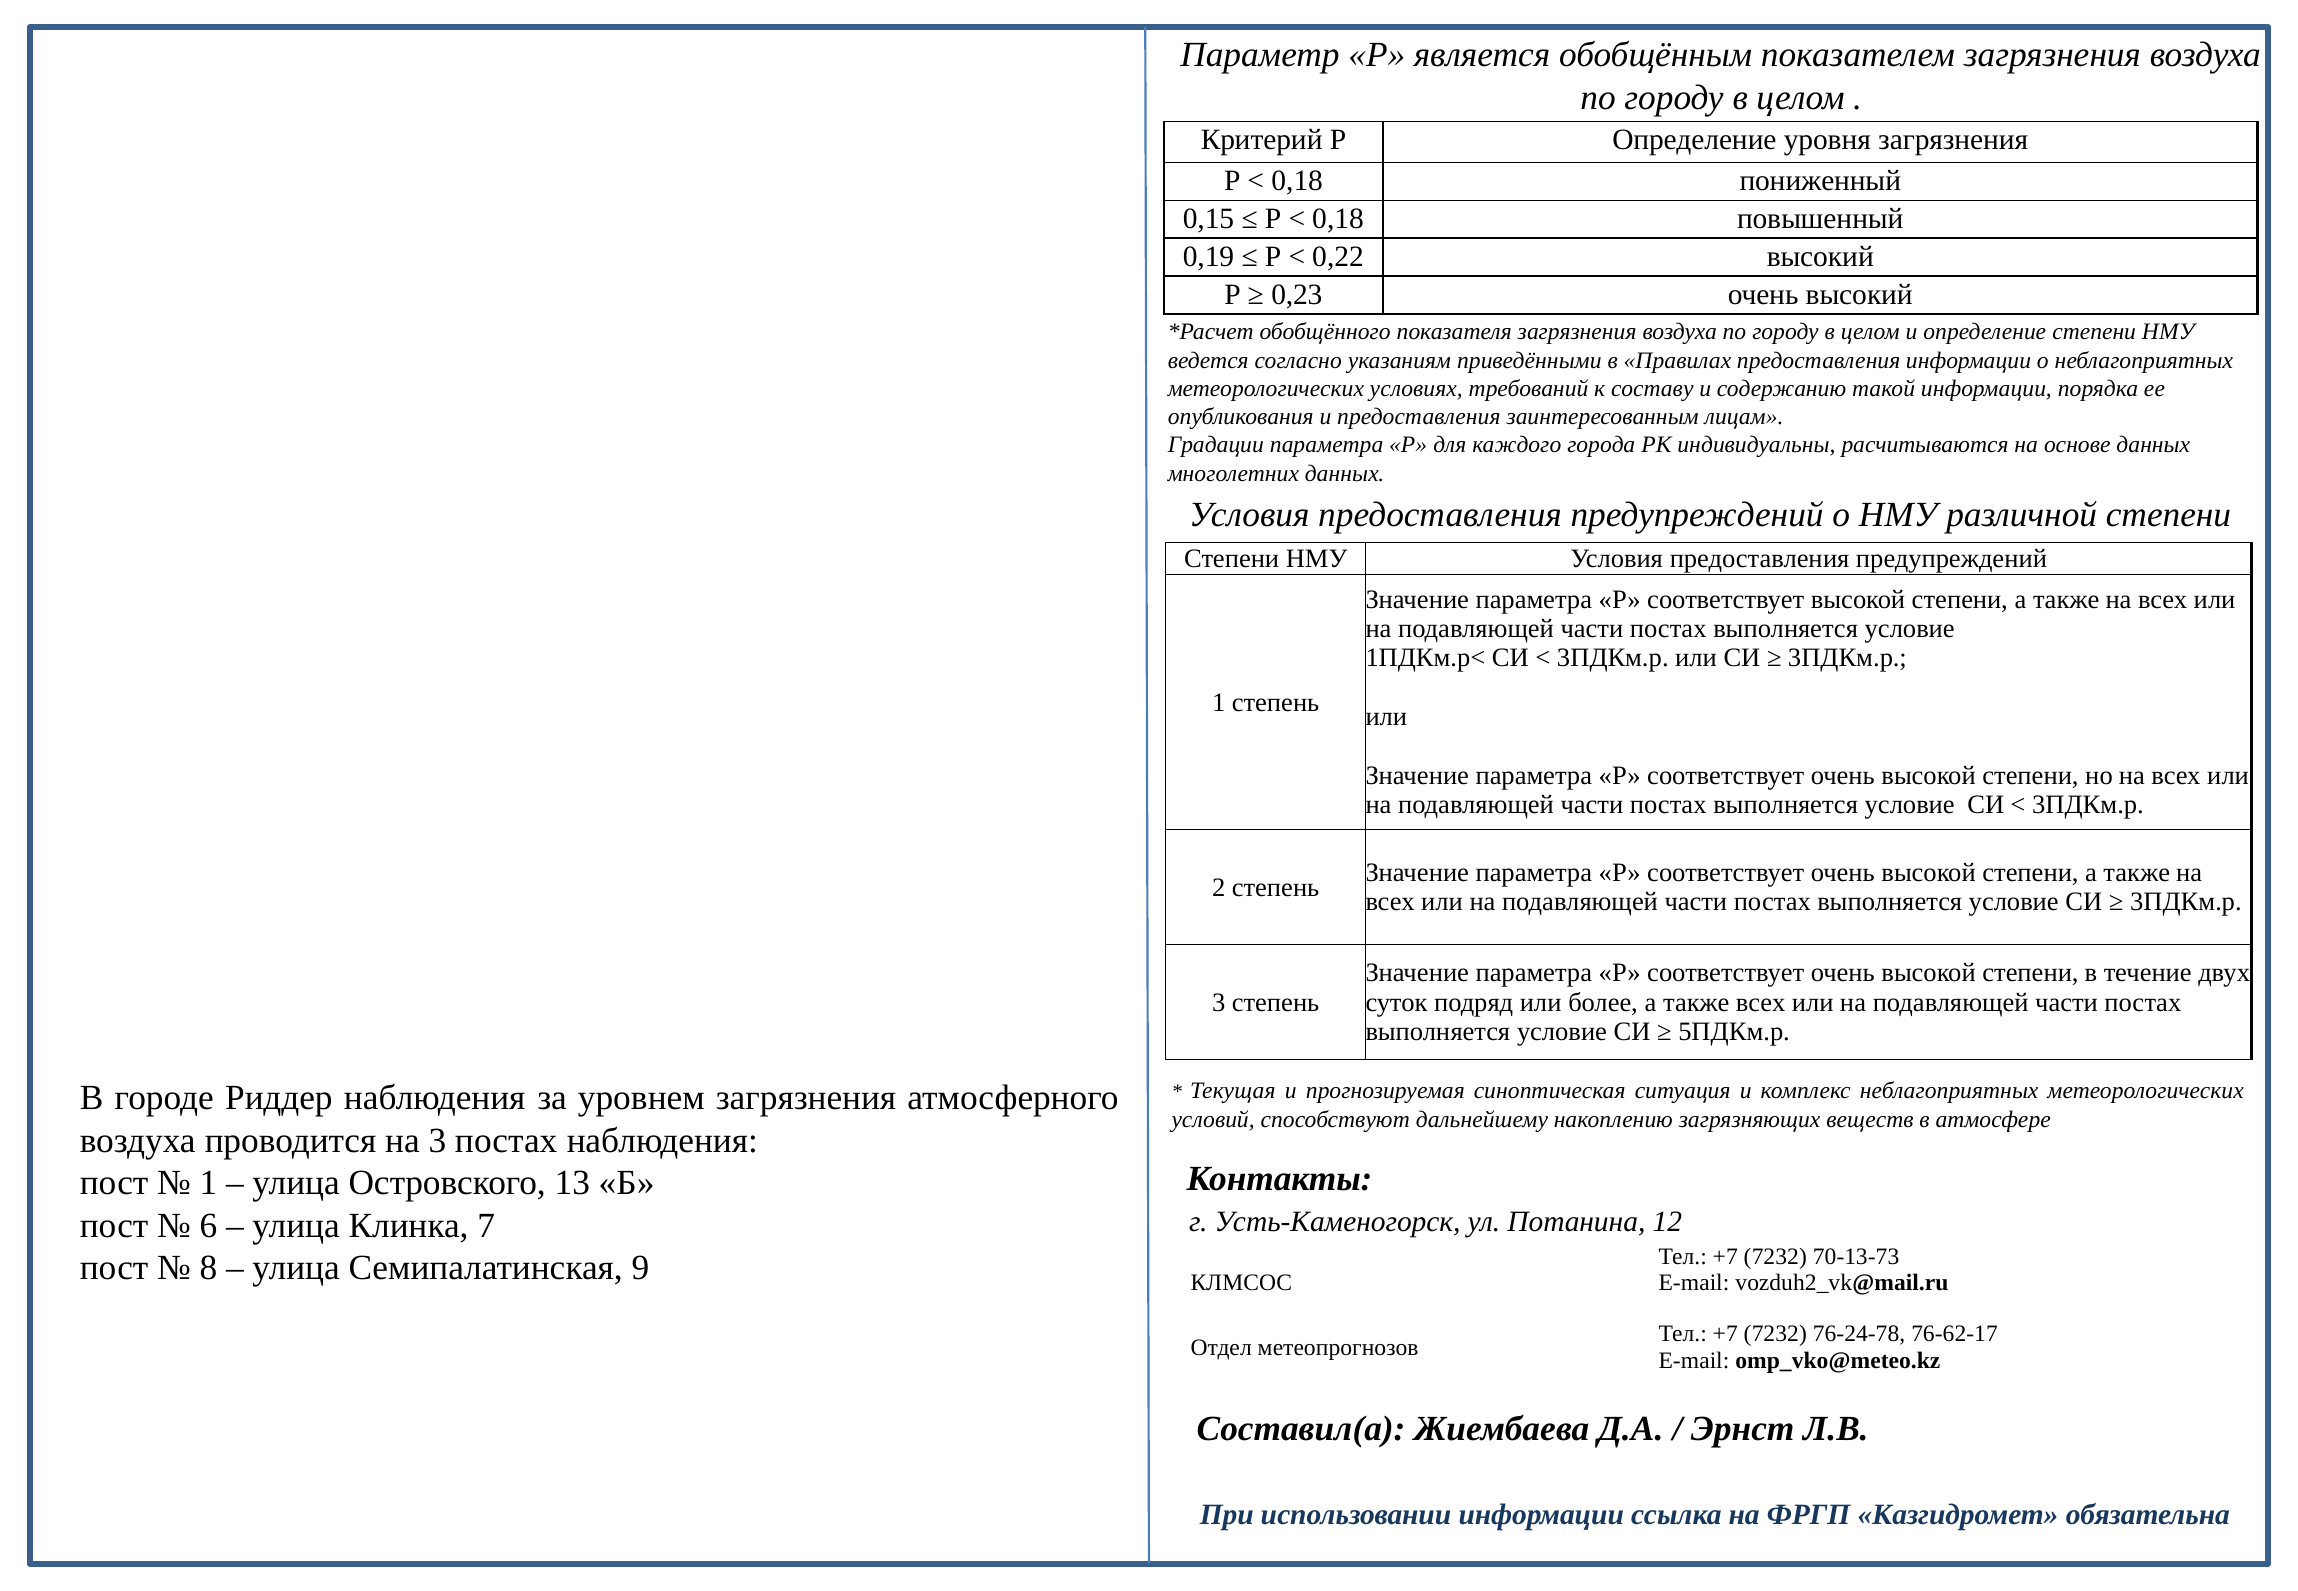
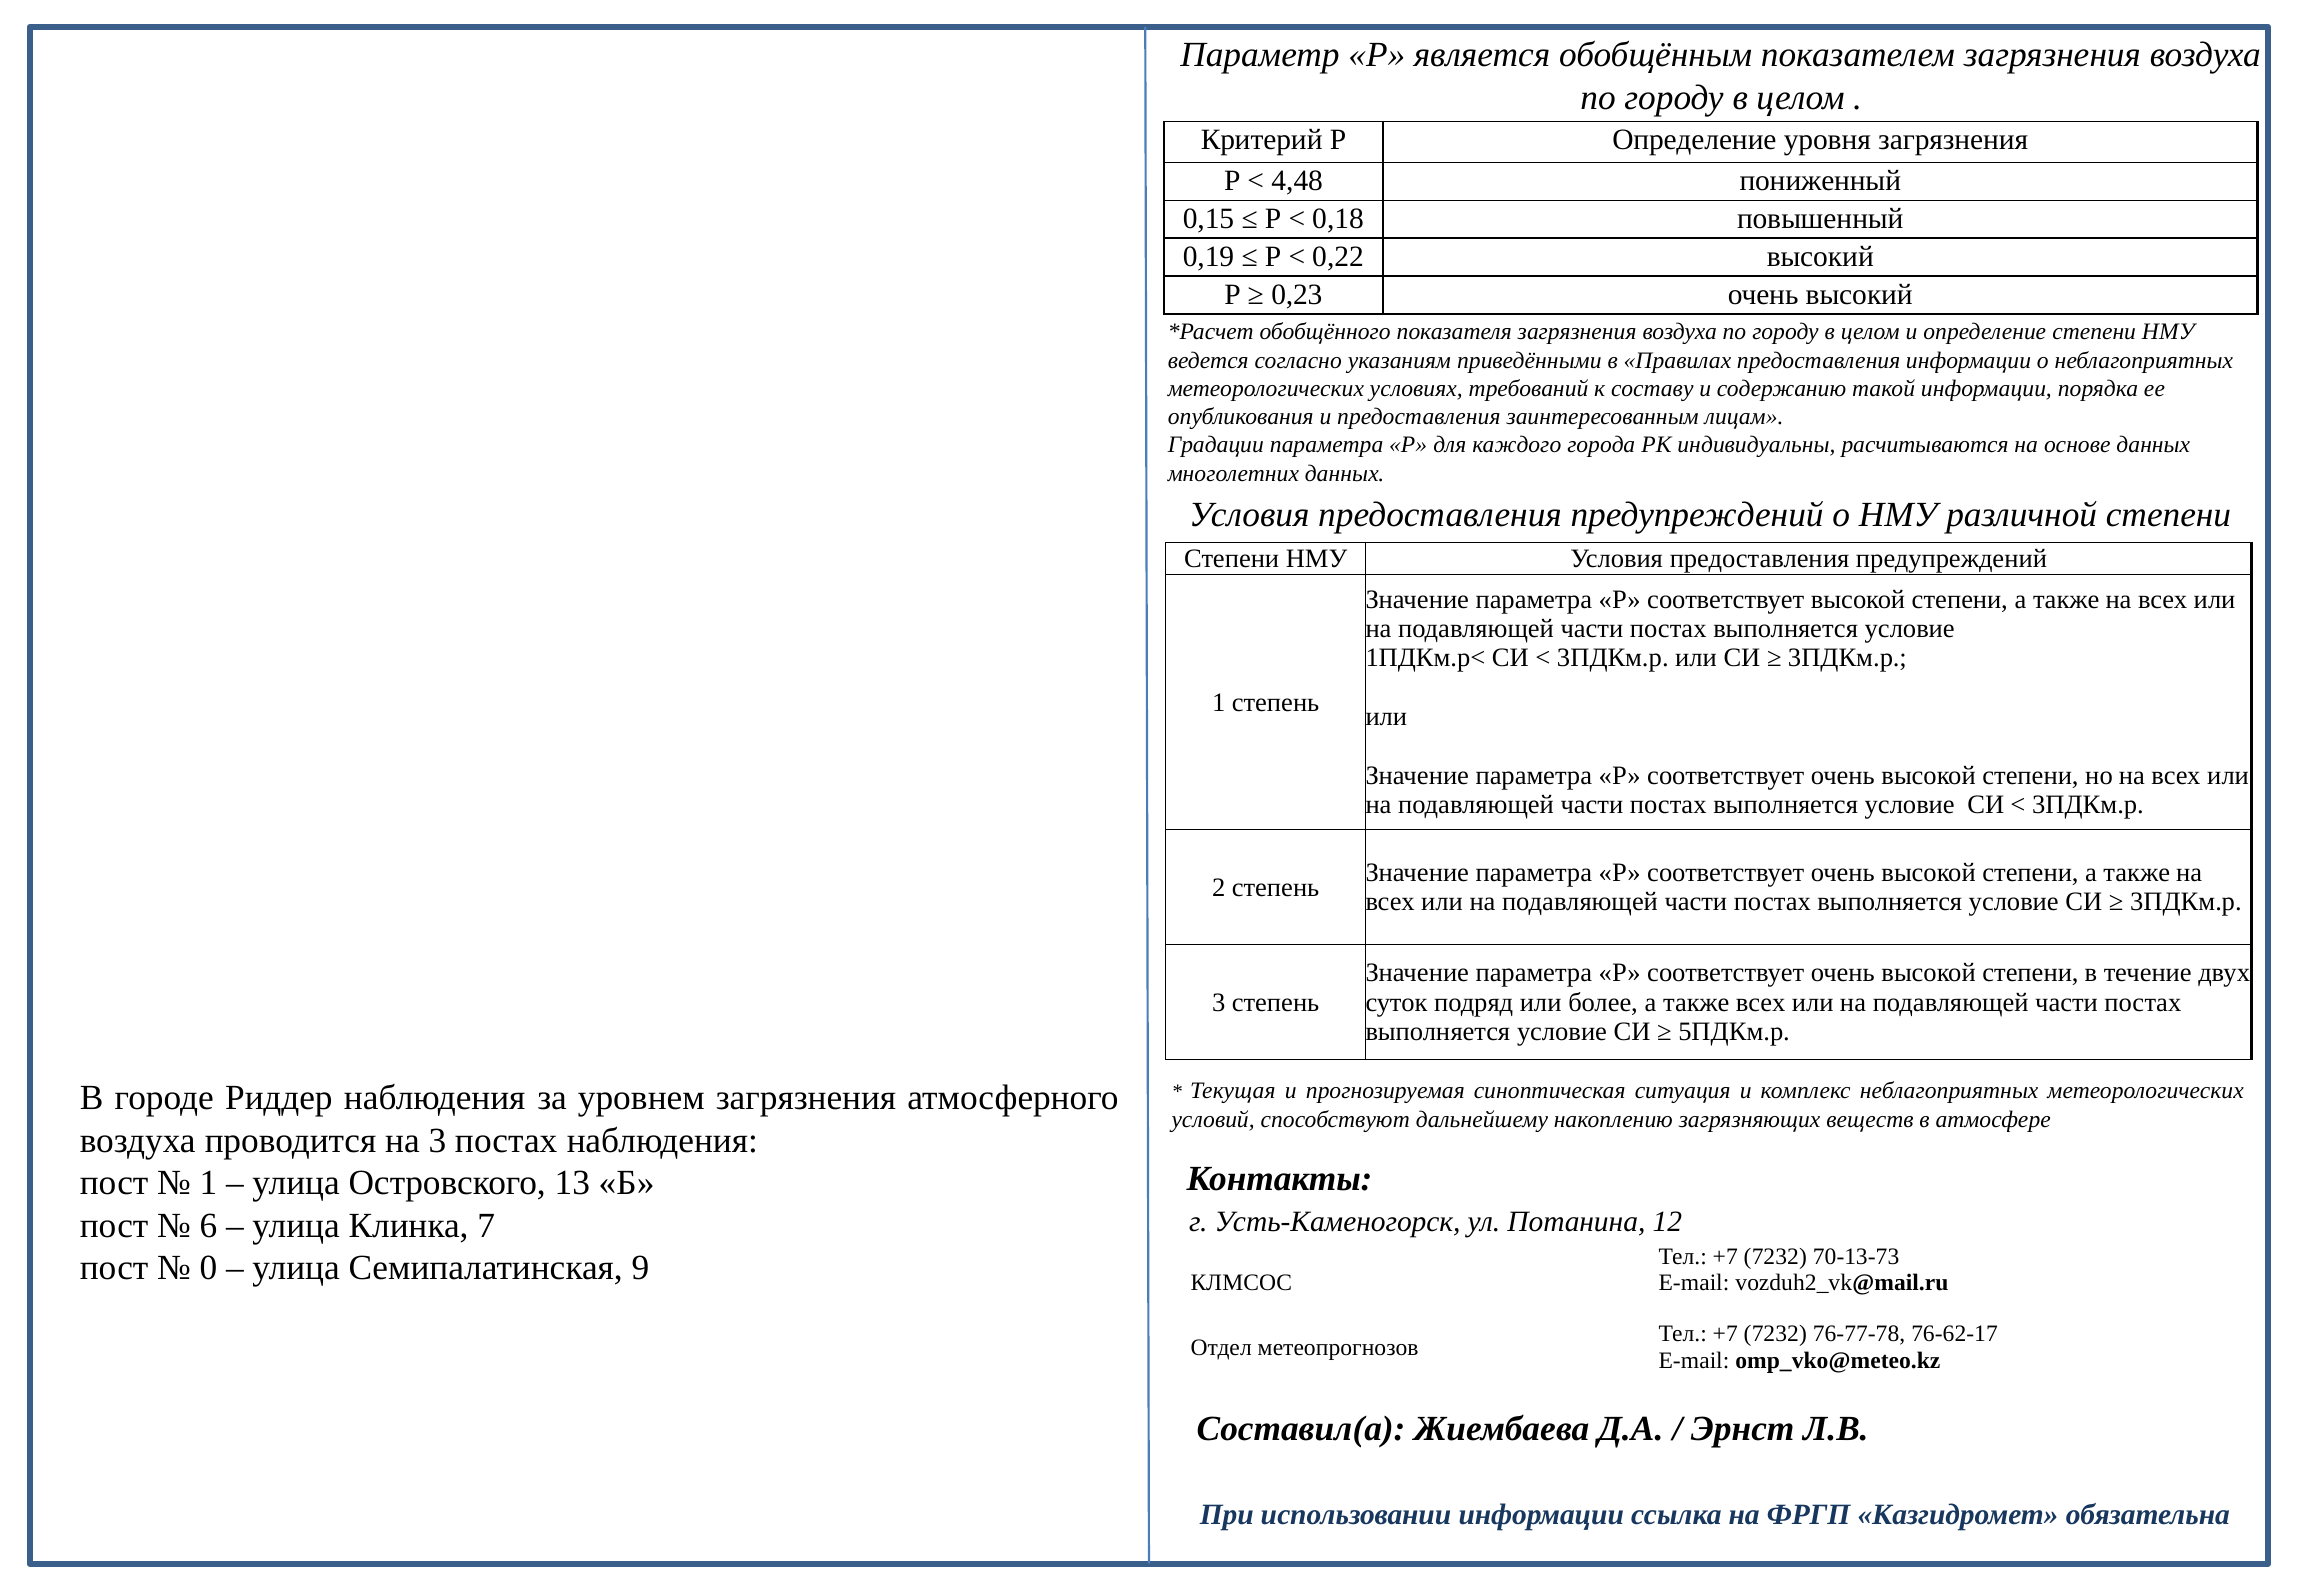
0,18: 0,18 -> 4,48 (1297, 181)
8: 8 -> 0 (208, 1268)
76-24-78: 76-24-78 -> 76-77-78 (1859, 1334)
